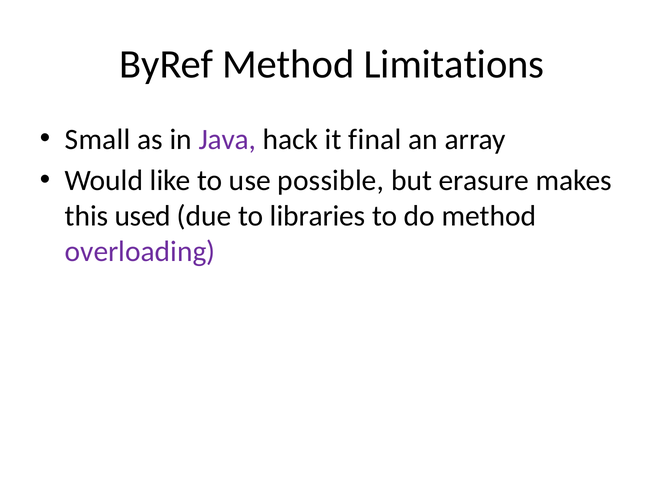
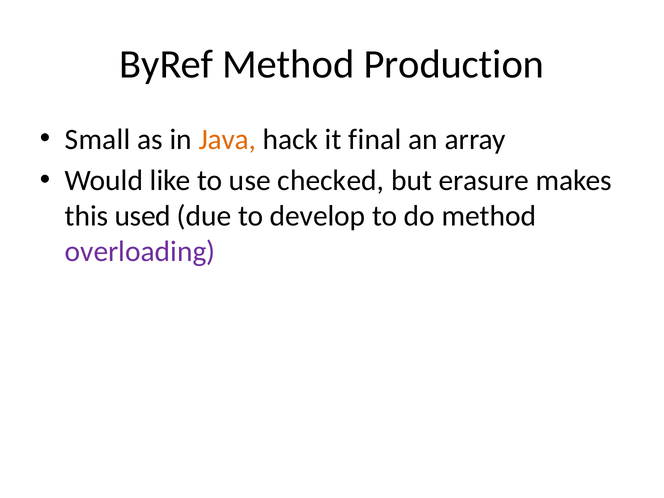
Limitations: Limitations -> Production (454, 64)
Java colour: purple -> orange (227, 139)
possible: possible -> checked (331, 181)
libraries: libraries -> develop (318, 216)
